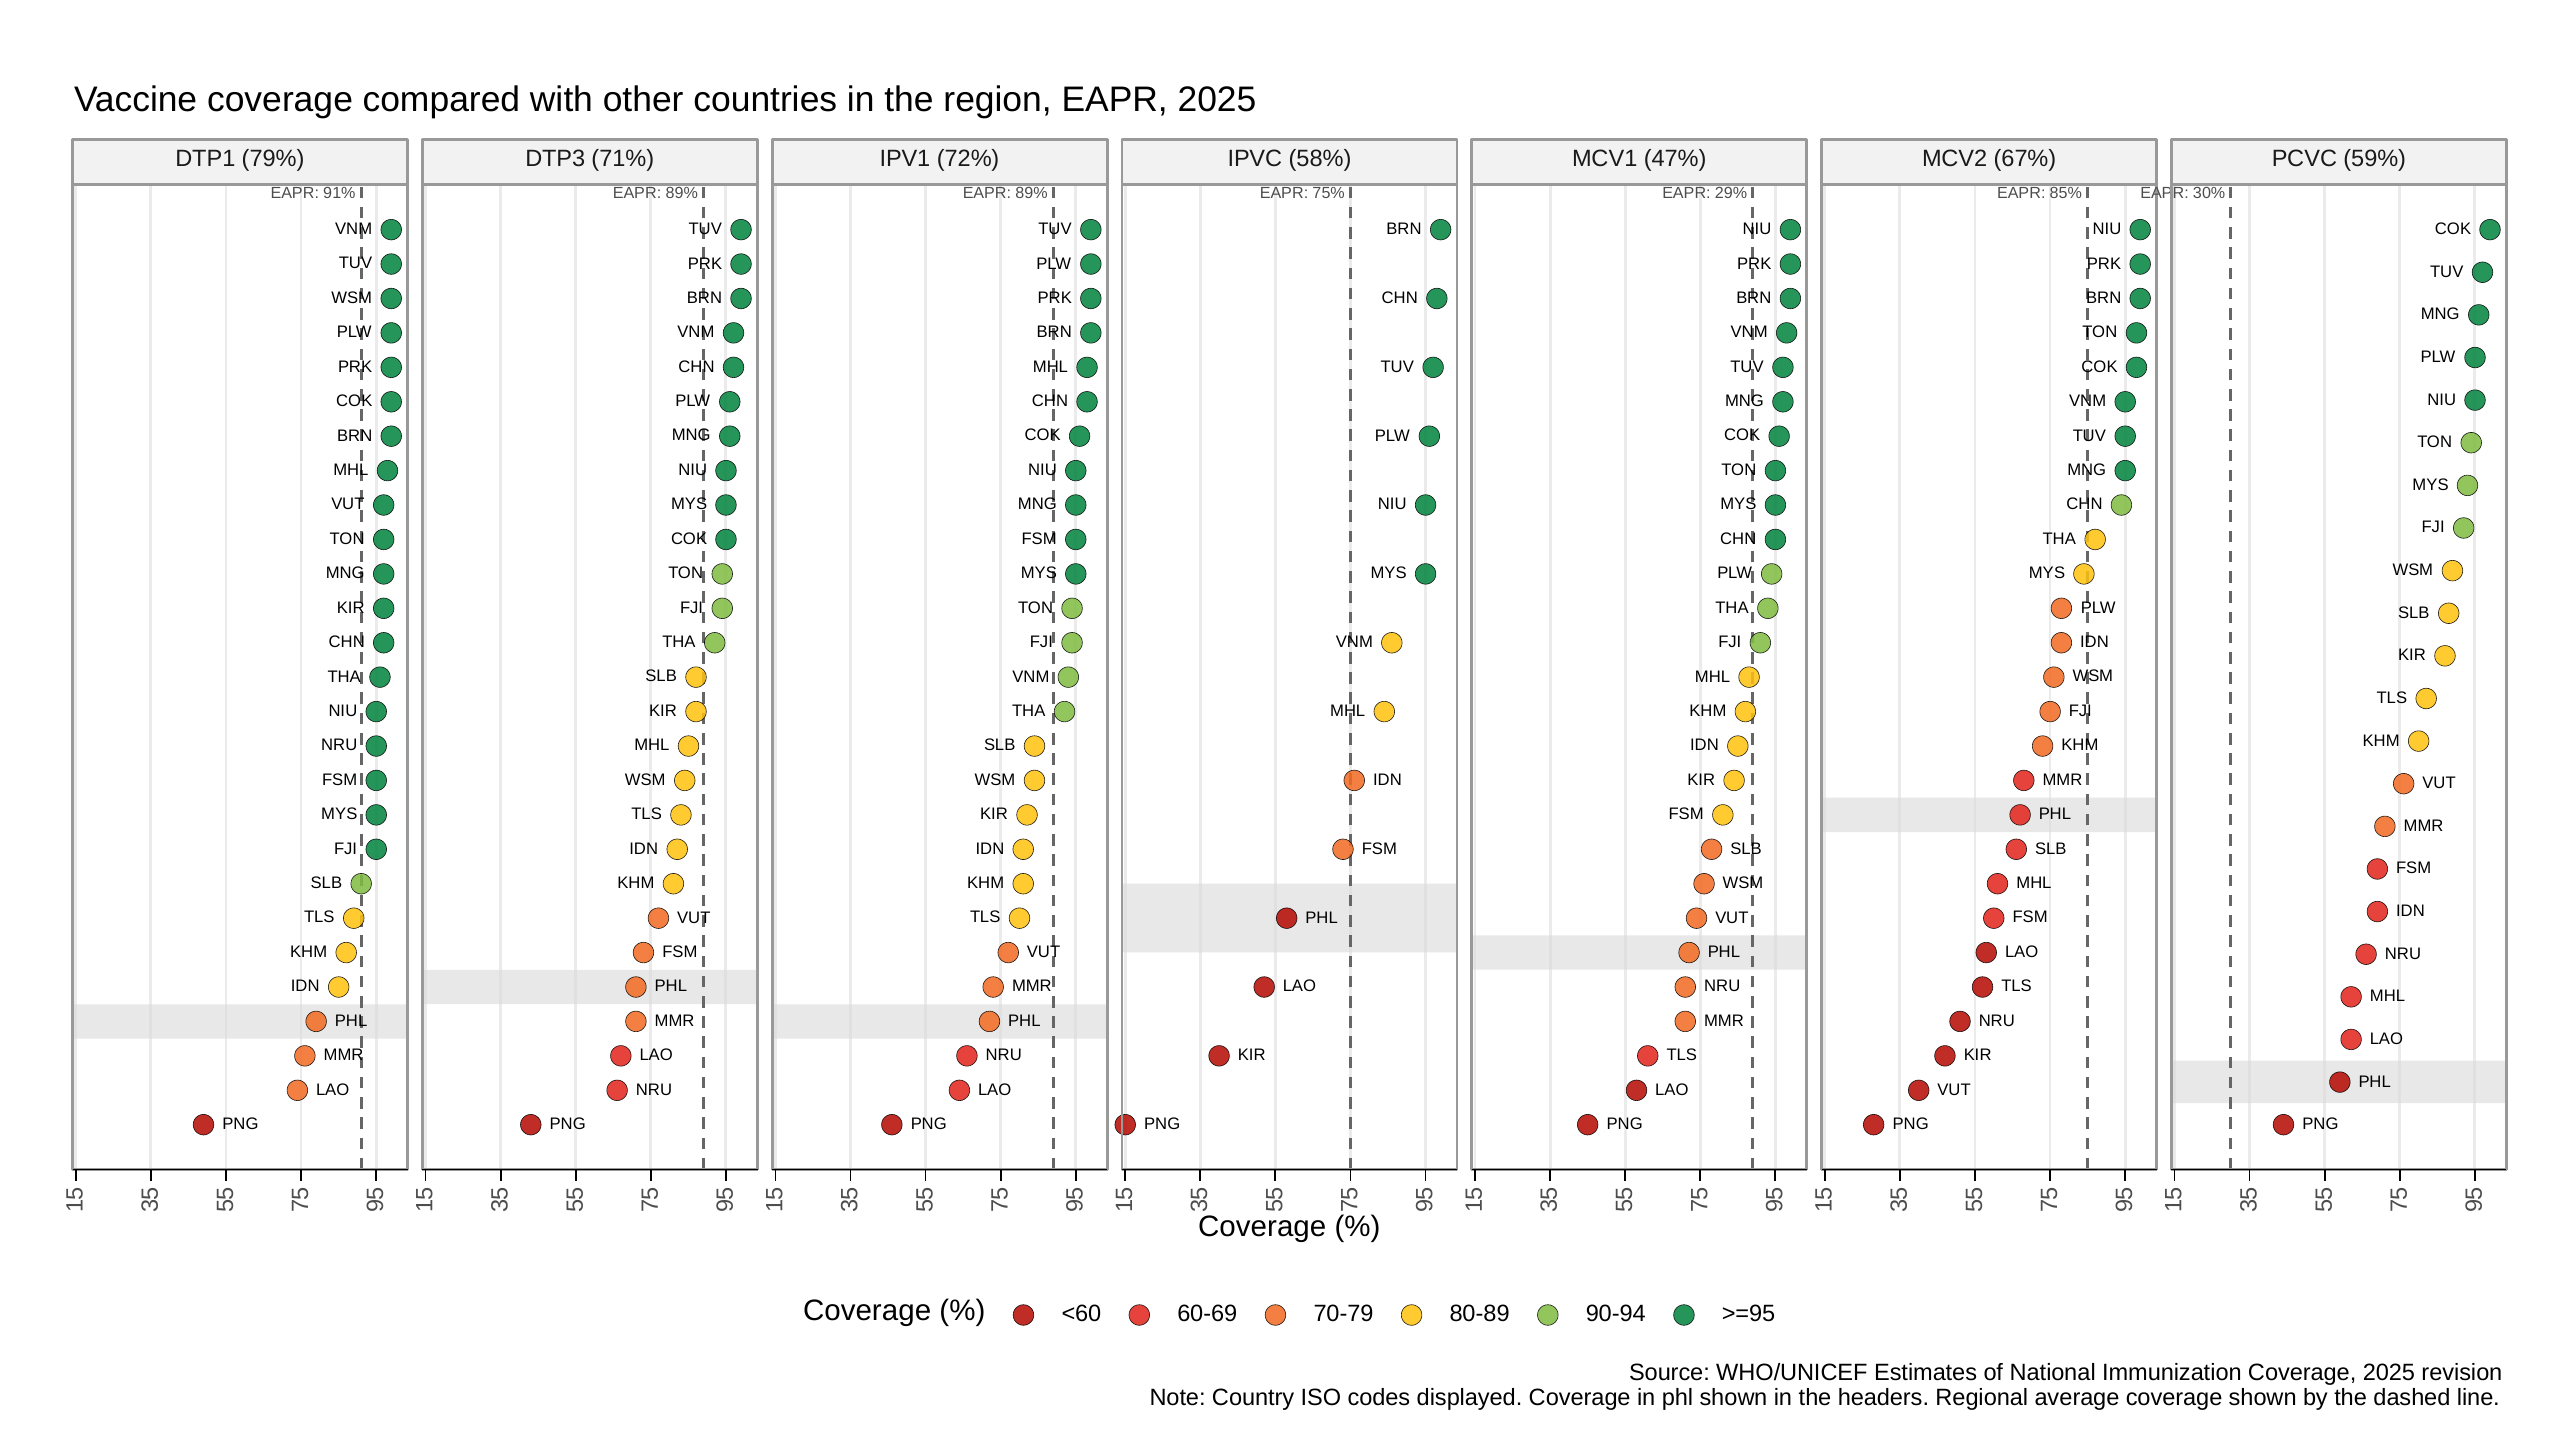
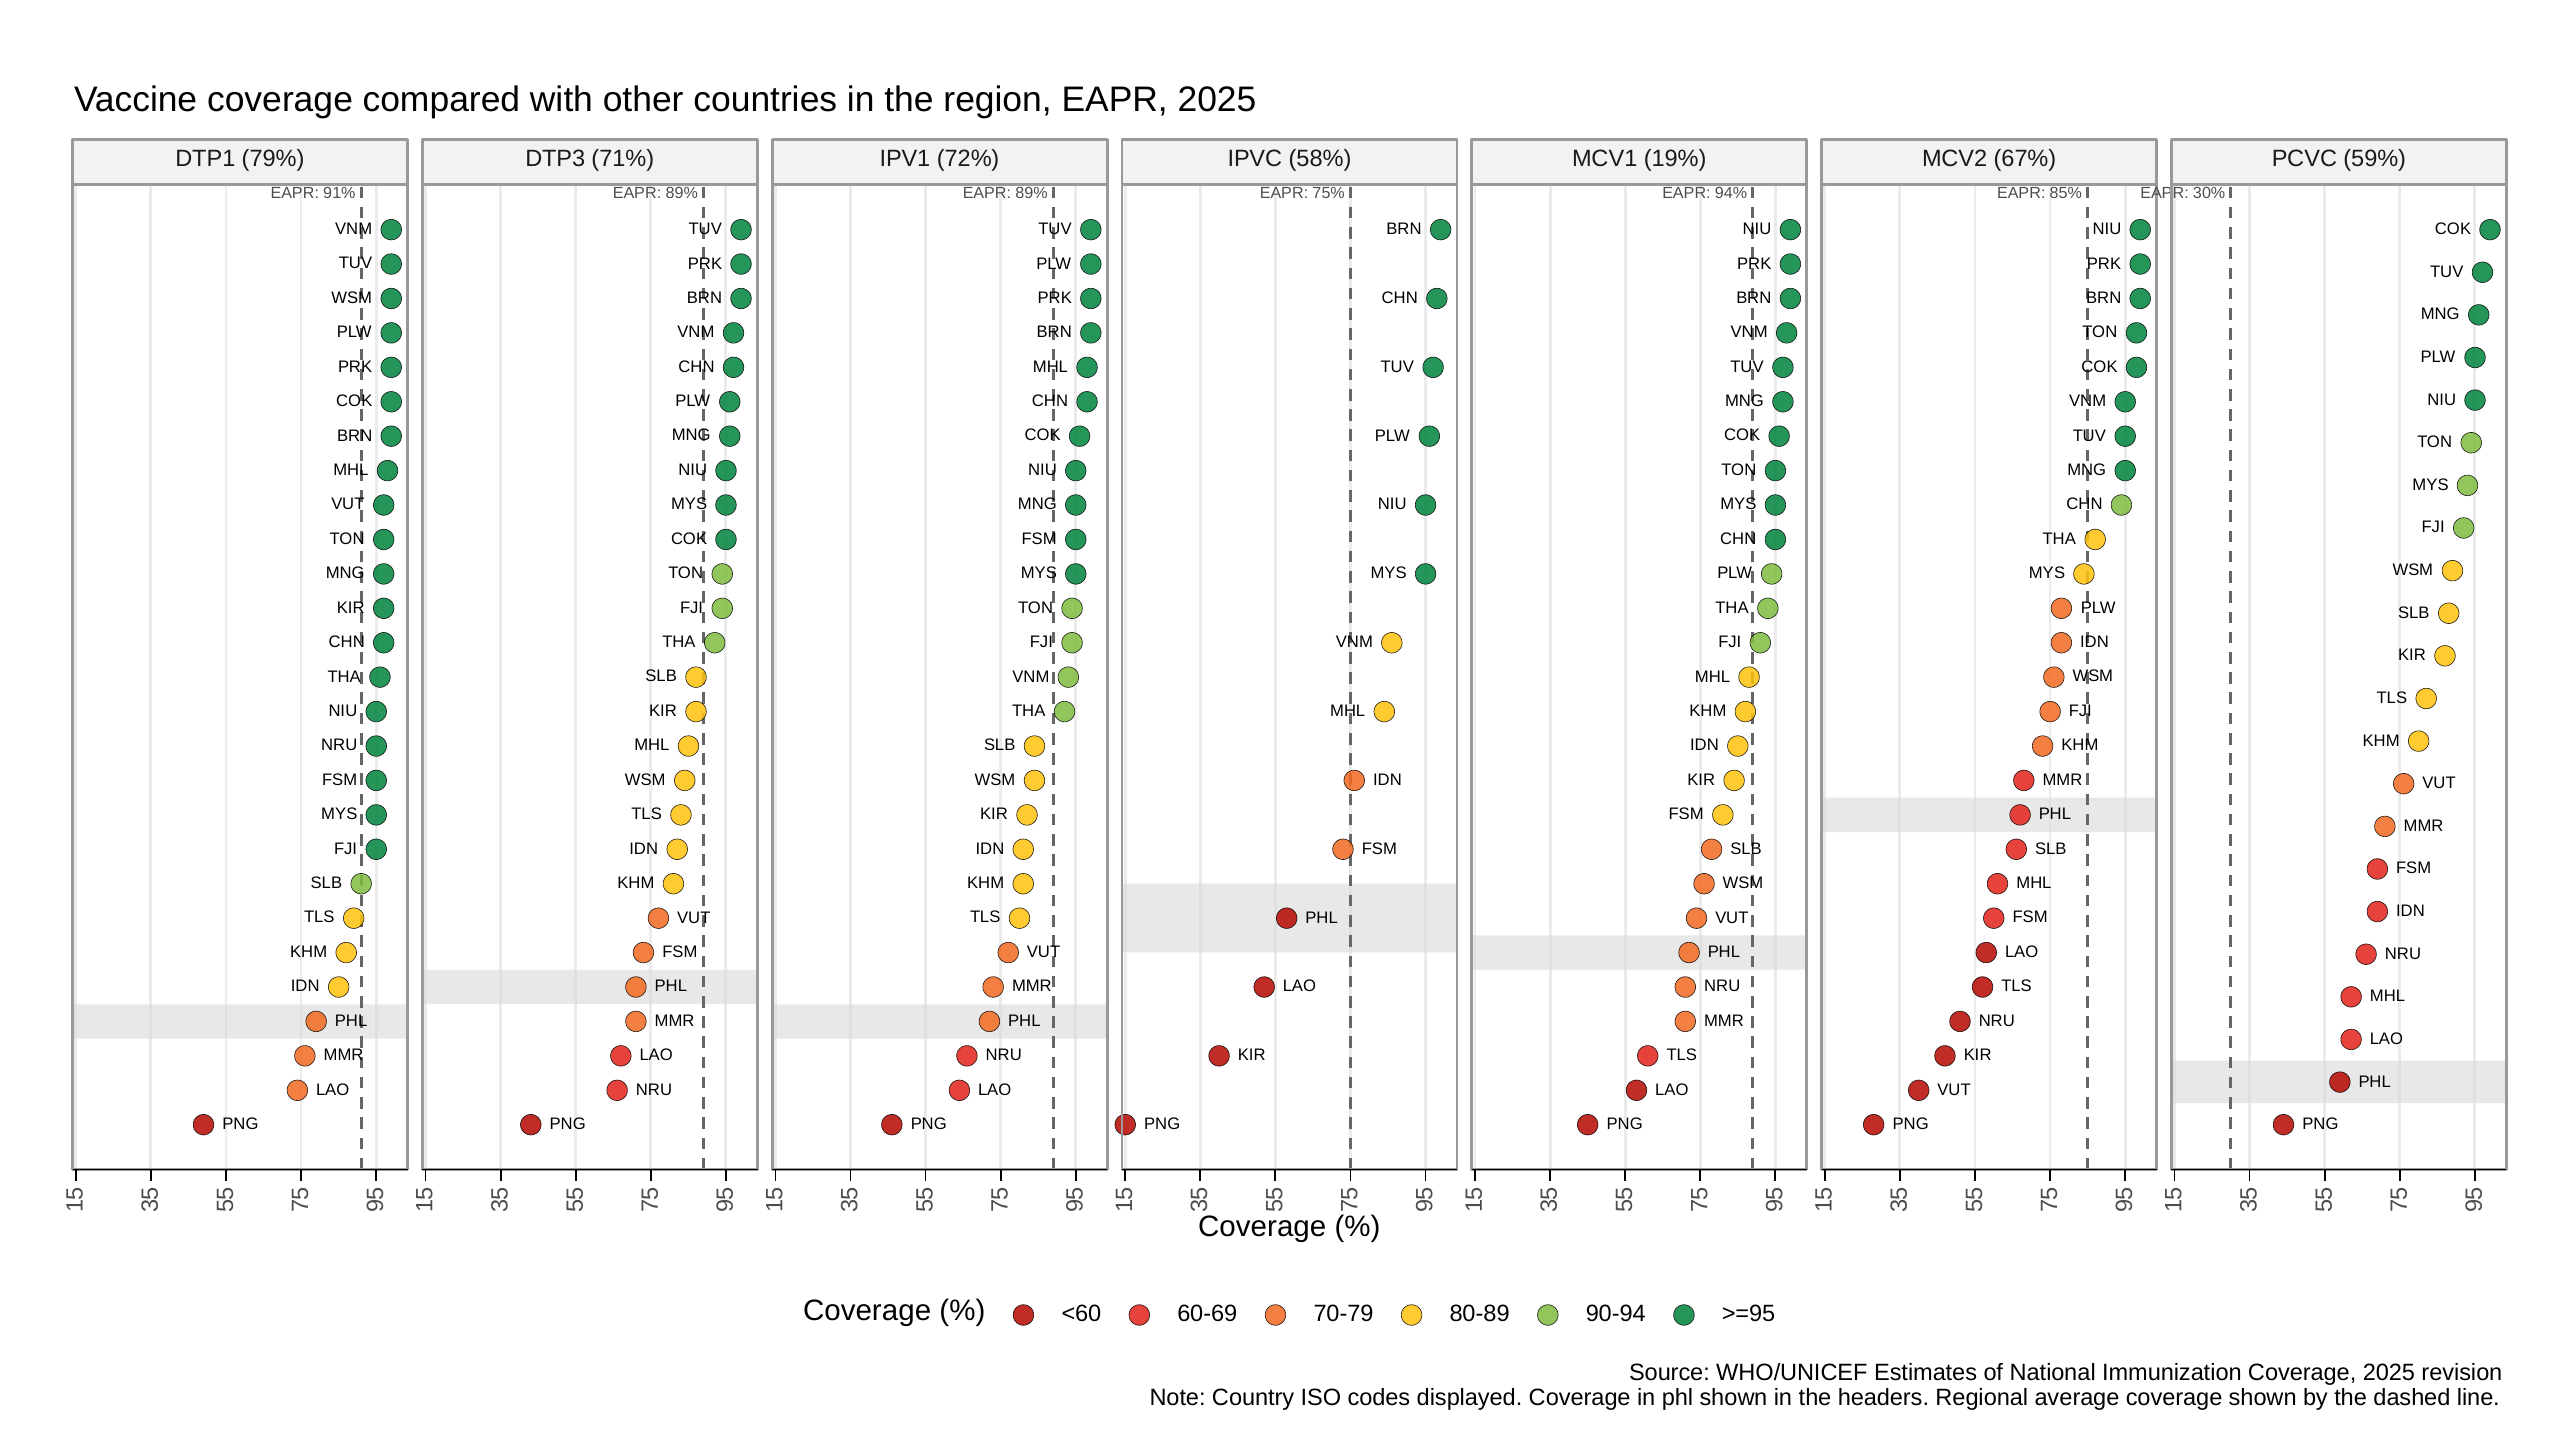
47%: 47% -> 19% (1675, 159)
29%: 29% -> 94% (1731, 193)
